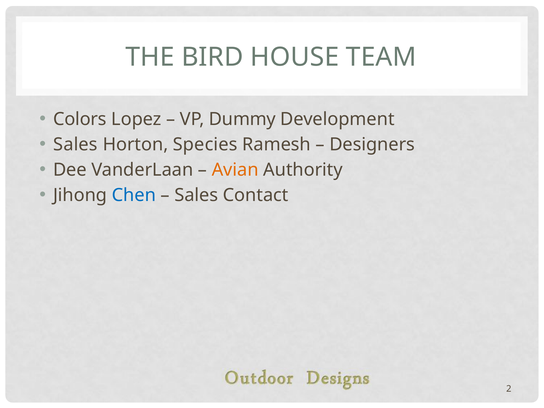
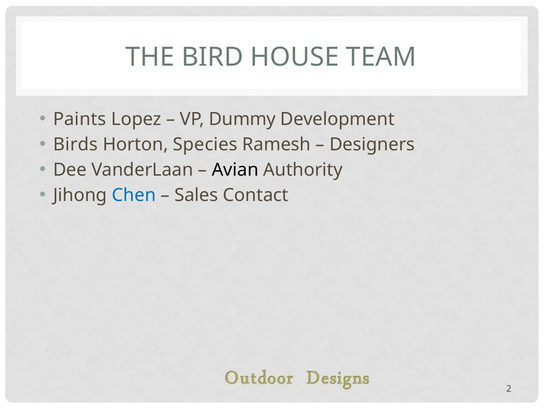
Colors: Colors -> Paints (80, 119)
Sales: Sales -> Birds (75, 145)
Avian colour: orange -> black (235, 170)
